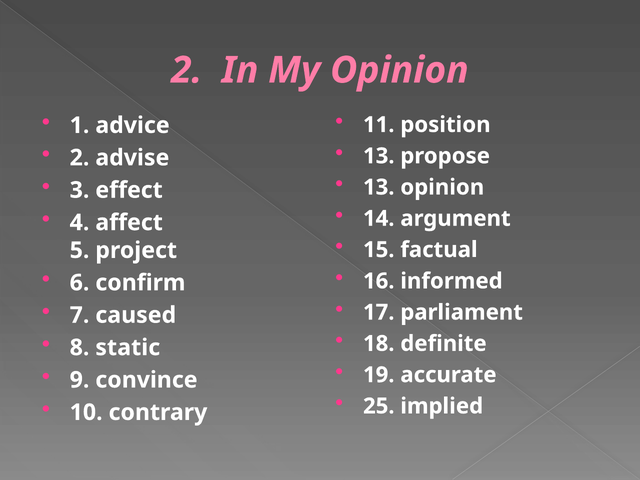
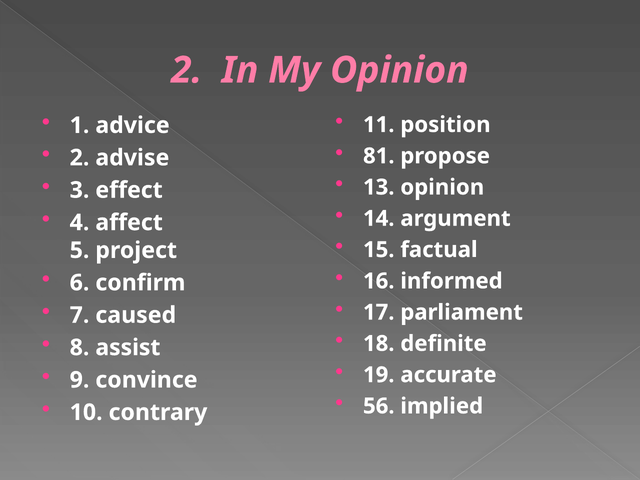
13: 13 -> 81 (379, 156)
static: static -> assist (128, 348)
25: 25 -> 56 (379, 406)
